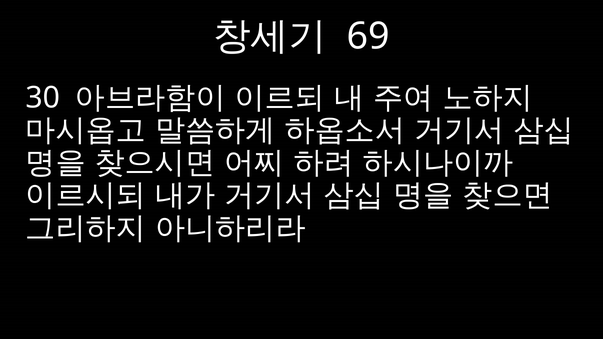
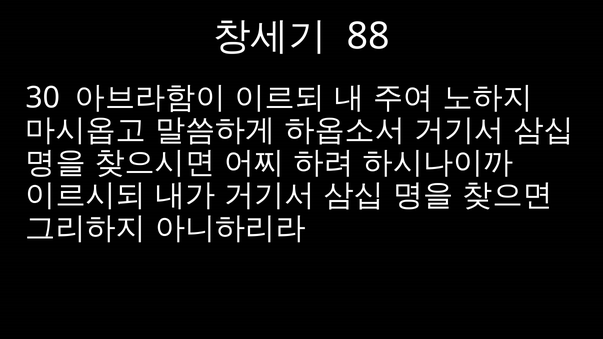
69: 69 -> 88 (368, 36)
